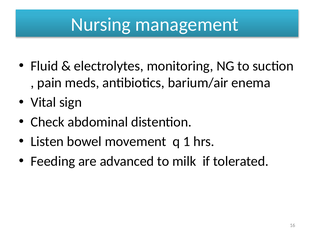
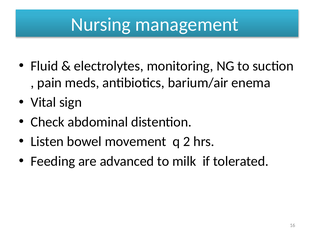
1: 1 -> 2 (187, 141)
